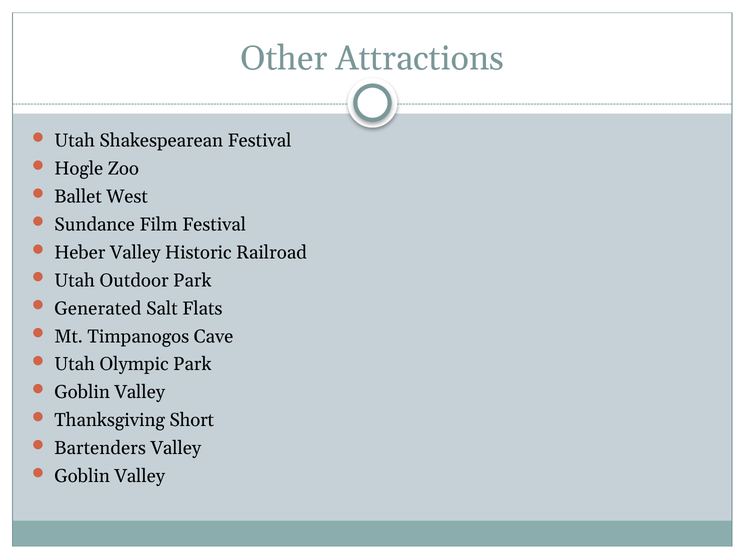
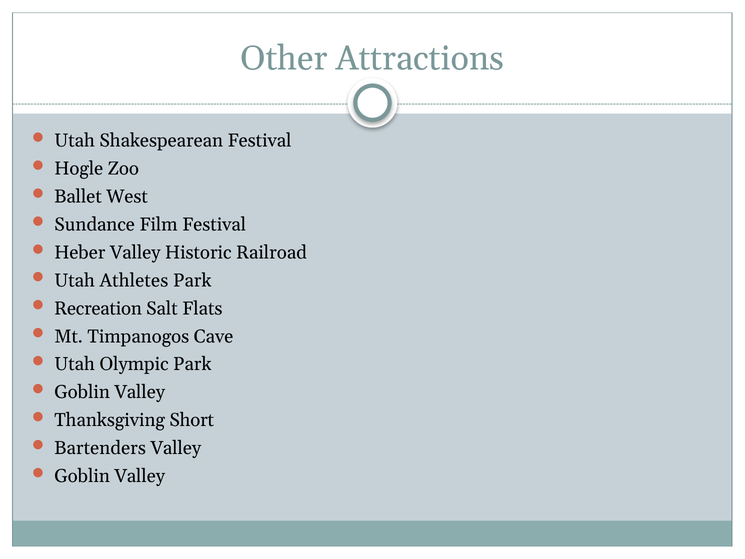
Outdoor: Outdoor -> Athletes (134, 280)
Generated: Generated -> Recreation (98, 308)
